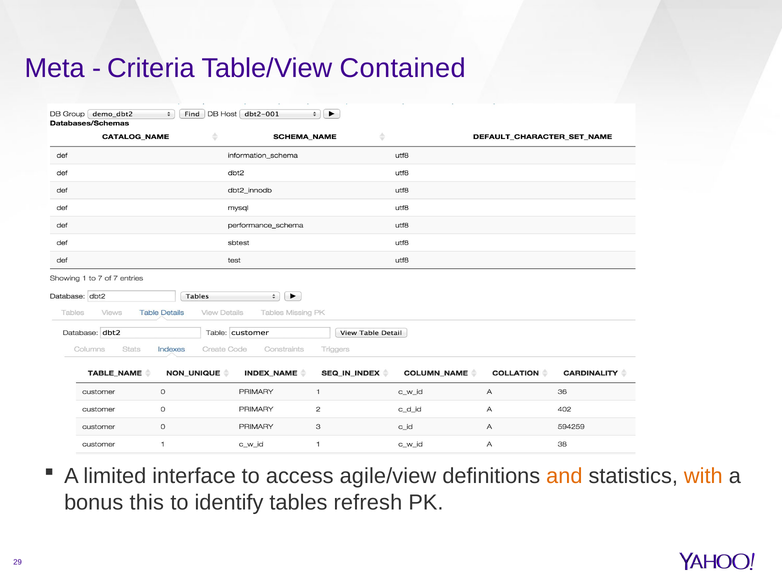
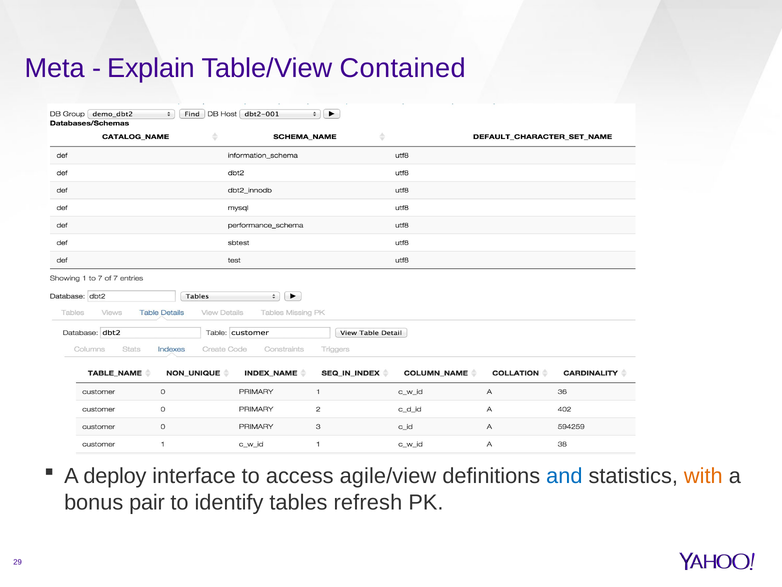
Criteria: Criteria -> Explain (151, 68)
limited: limited -> deploy (115, 476)
and colour: orange -> blue (564, 476)
this: this -> pair (147, 502)
